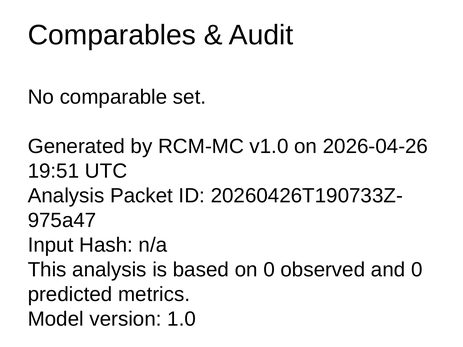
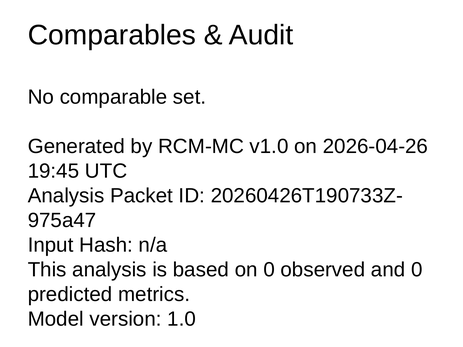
19:51: 19:51 -> 19:45 (53, 171)
